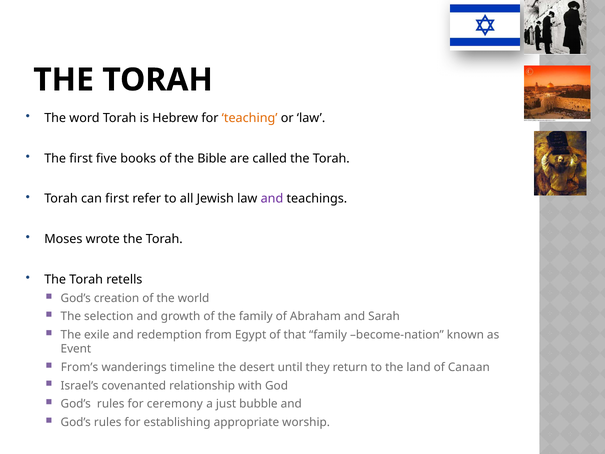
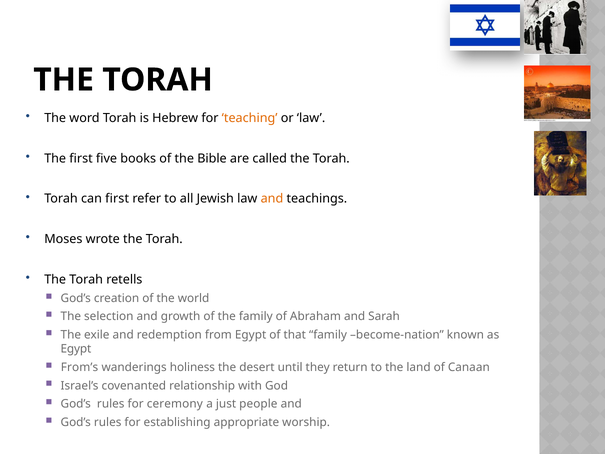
and colour: purple -> orange (272, 199)
Event: Event -> Egypt (76, 349)
timeline: timeline -> holiness (192, 367)
bubble: bubble -> people (258, 404)
